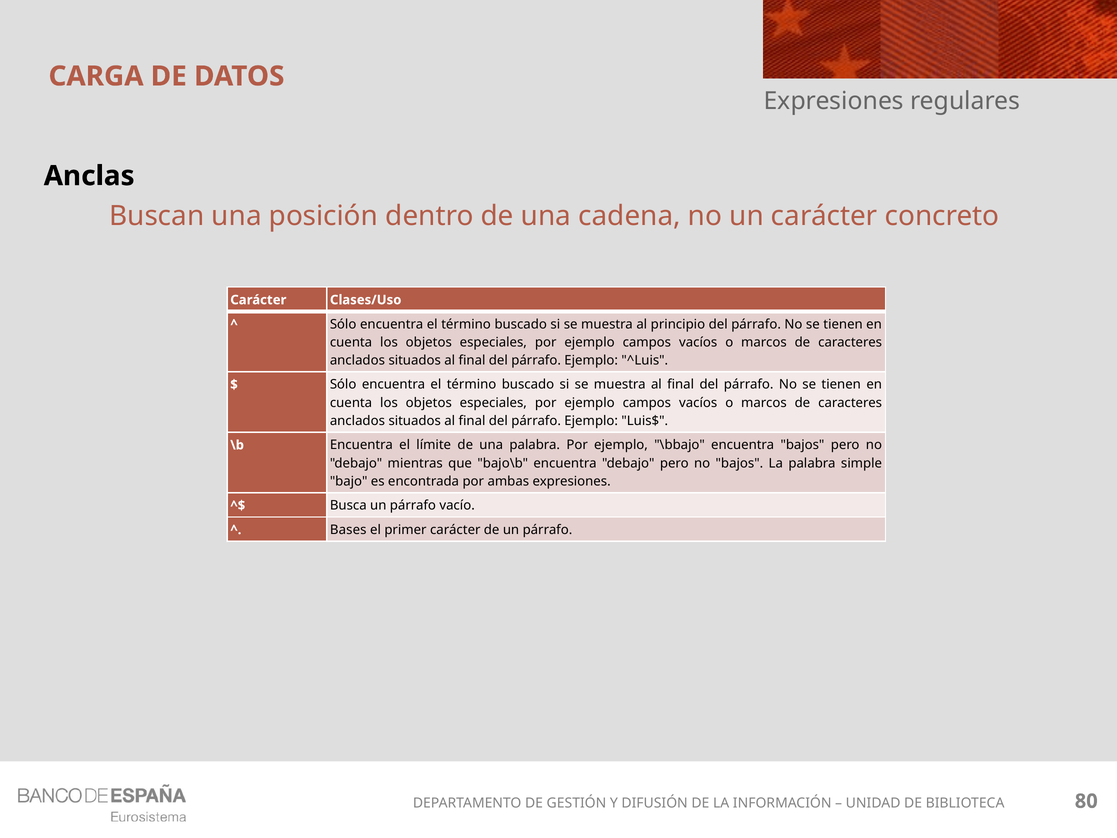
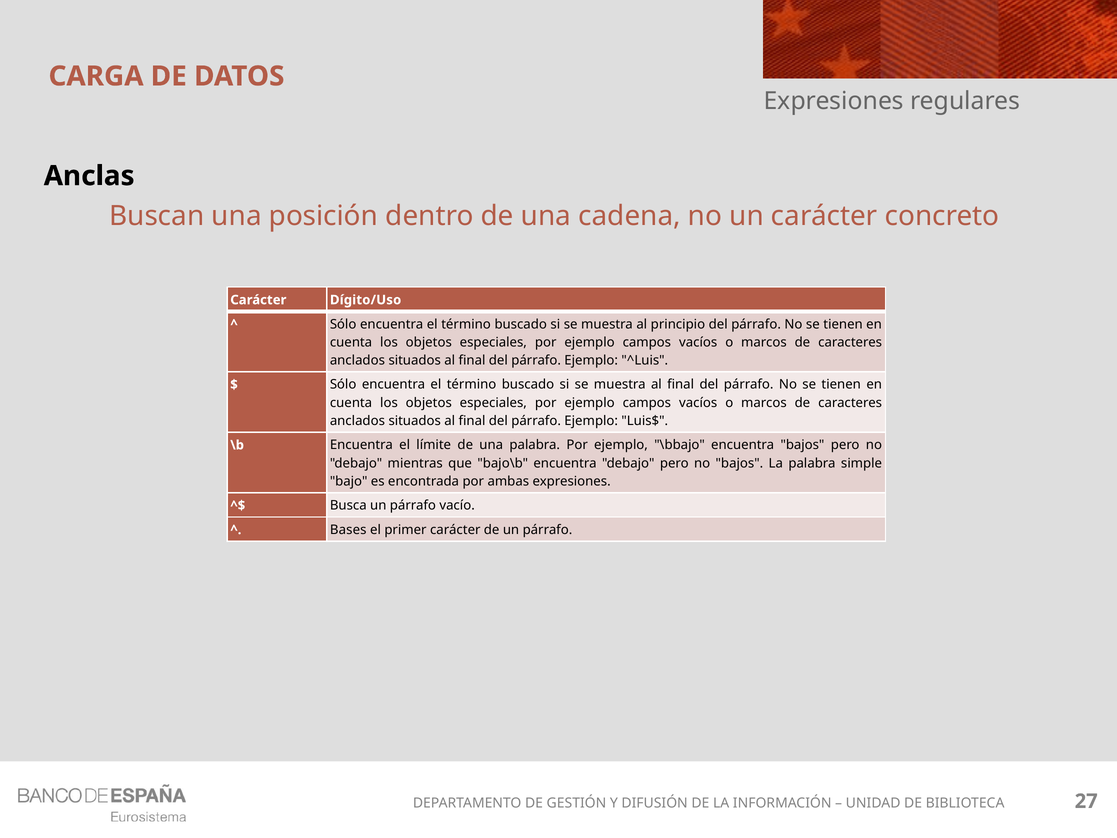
Clases/Uso: Clases/Uso -> Dígito/Uso (366, 300)
80: 80 -> 27 (1086, 801)
